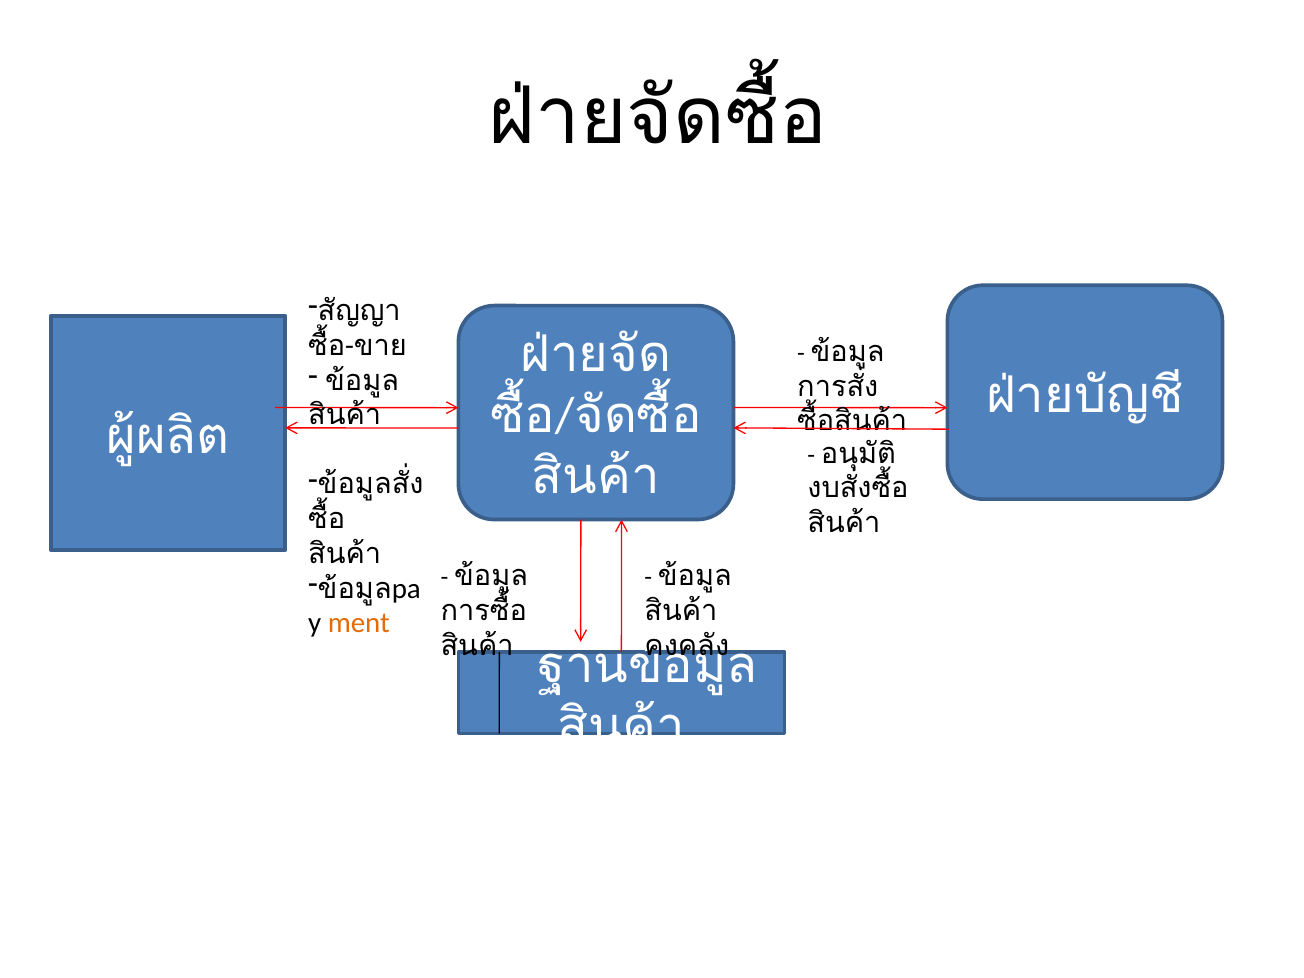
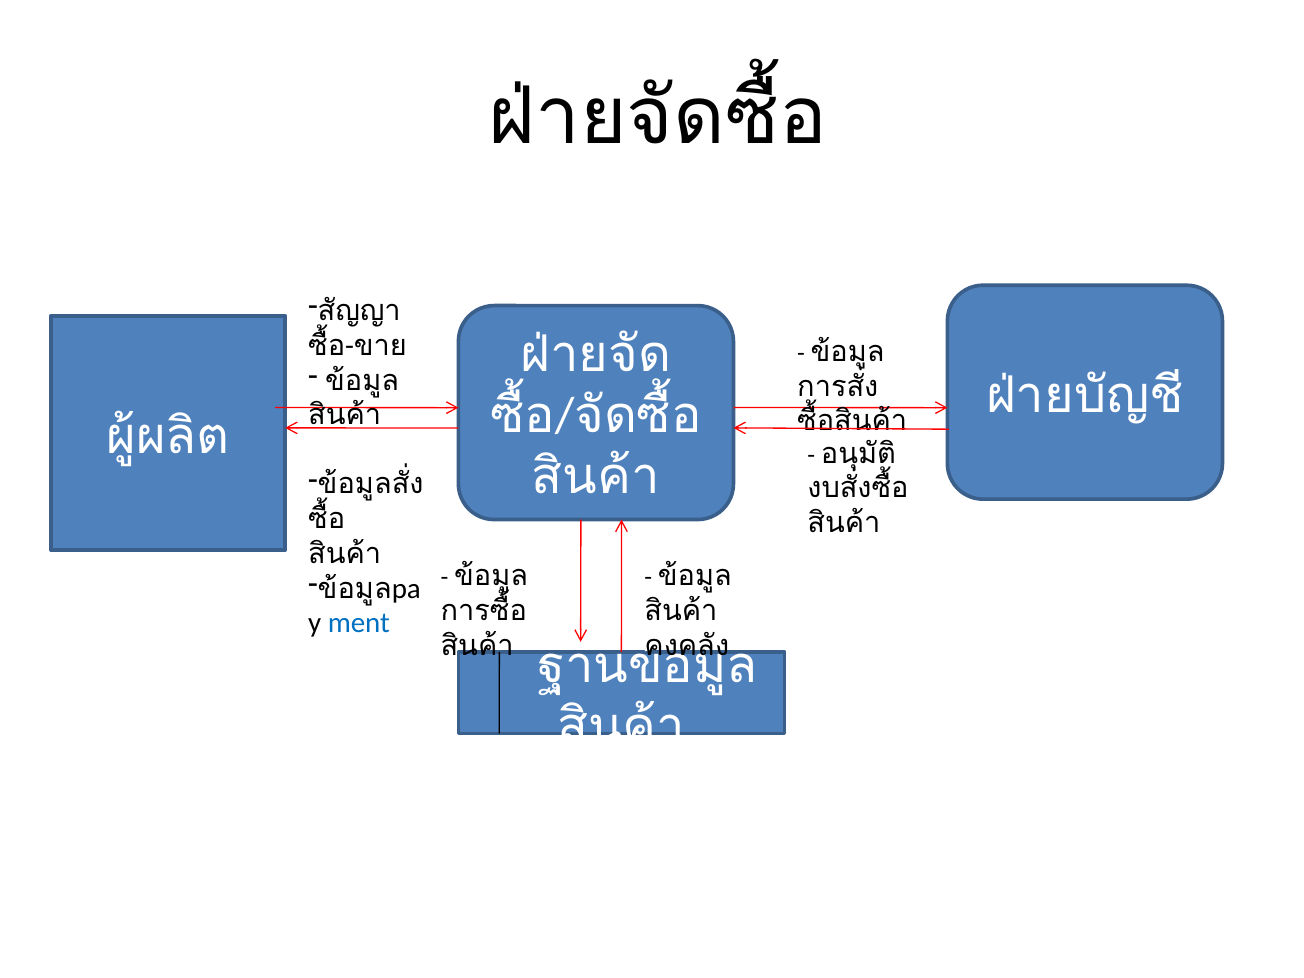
ment colour: orange -> blue (359, 623)
